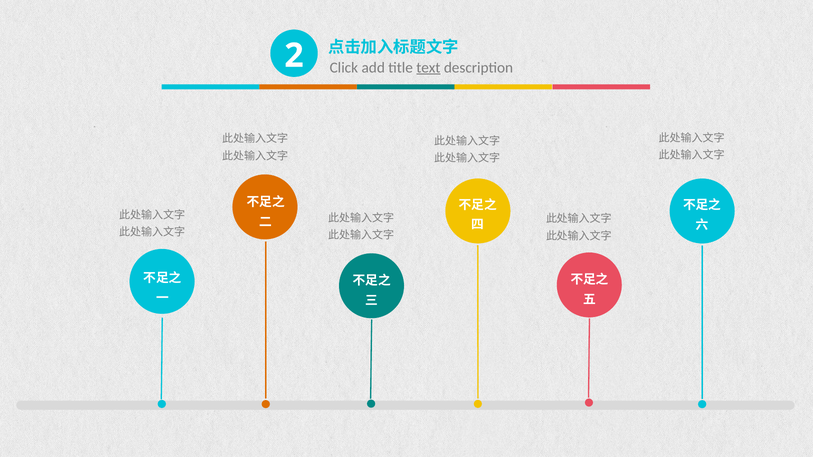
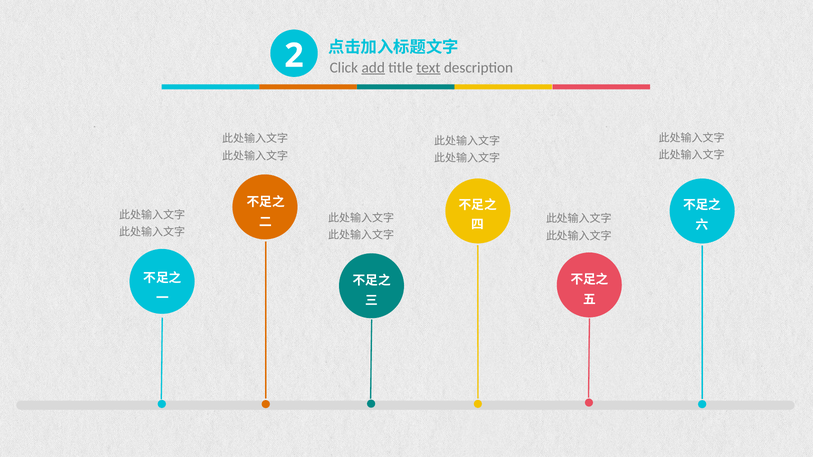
add underline: none -> present (373, 68)
